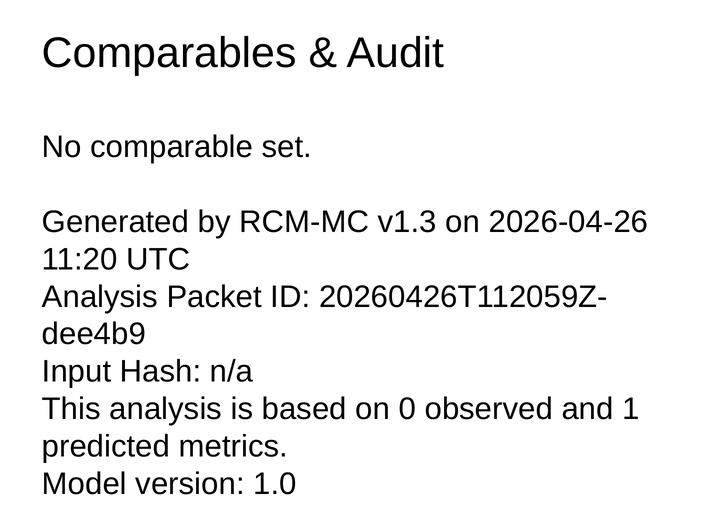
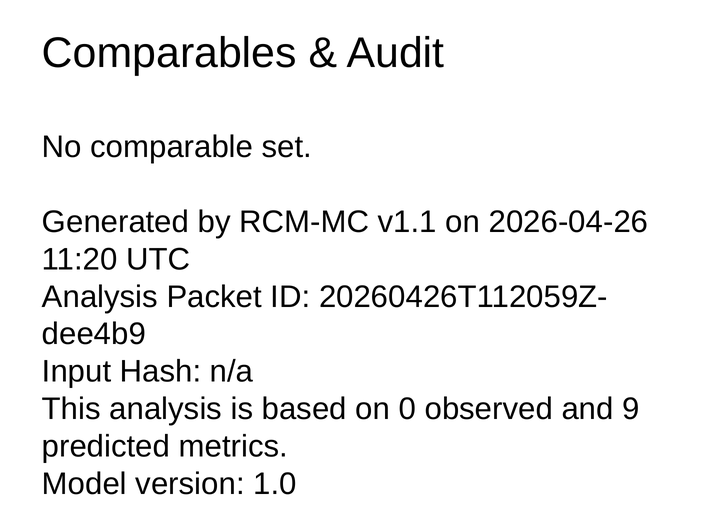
v1.3: v1.3 -> v1.1 (407, 222)
1: 1 -> 9 (631, 409)
